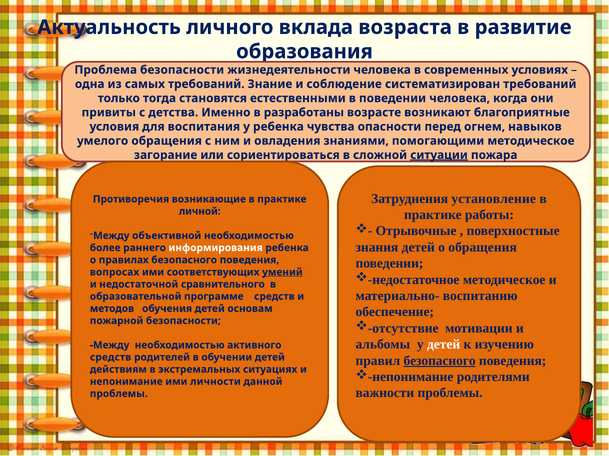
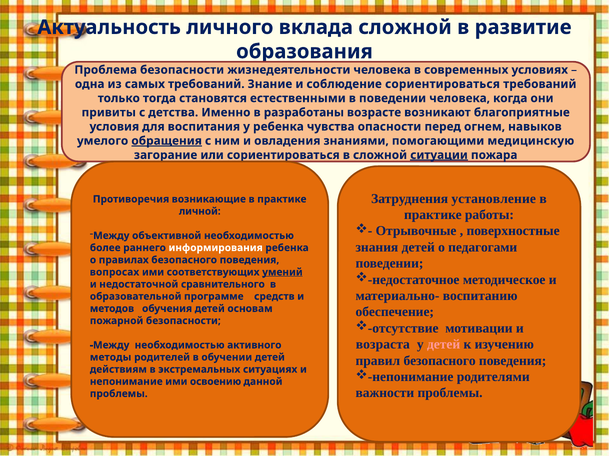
вклада возраста: возраста -> сложной (405, 27)
соблюдение систематизирован: систематизирован -> сориентироваться (442, 84)
обращения underline: none -> present (167, 141)
помогающими методическое: методическое -> медицинскую (531, 141)
о обращения: обращения -> педагогами (483, 248)
альбомы: альбомы -> возраста (383, 345)
детей colour: white -> pink (444, 345)
безопасного underline: present -> none (440, 361)
средств: средств -> методы (111, 358)
личности: личности -> освоению (216, 382)
